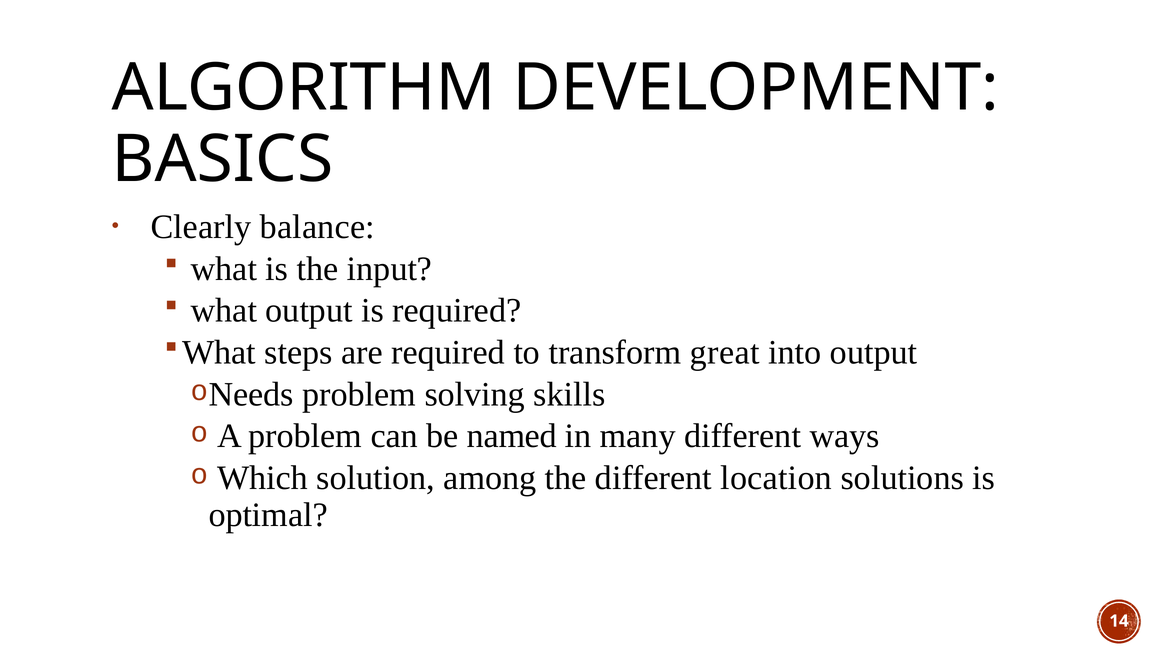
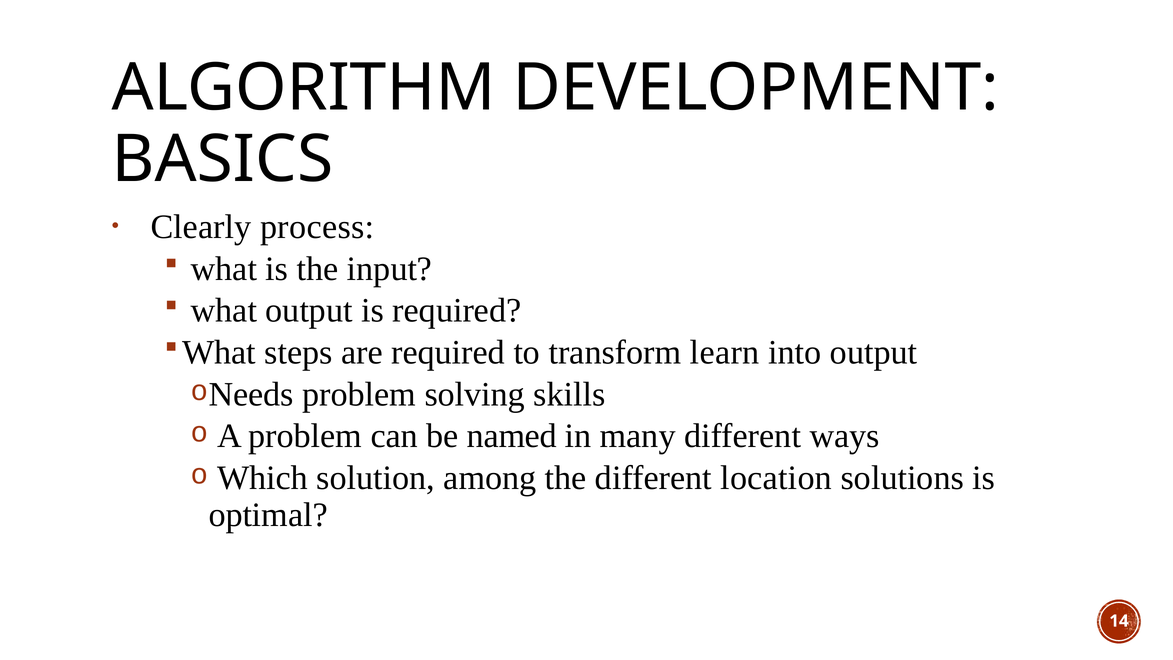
balance: balance -> process (317, 227)
great: great -> learn (725, 352)
